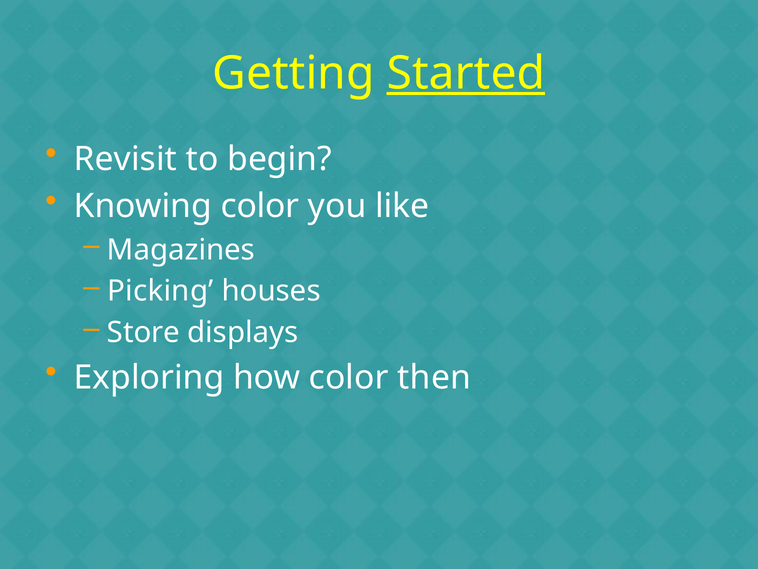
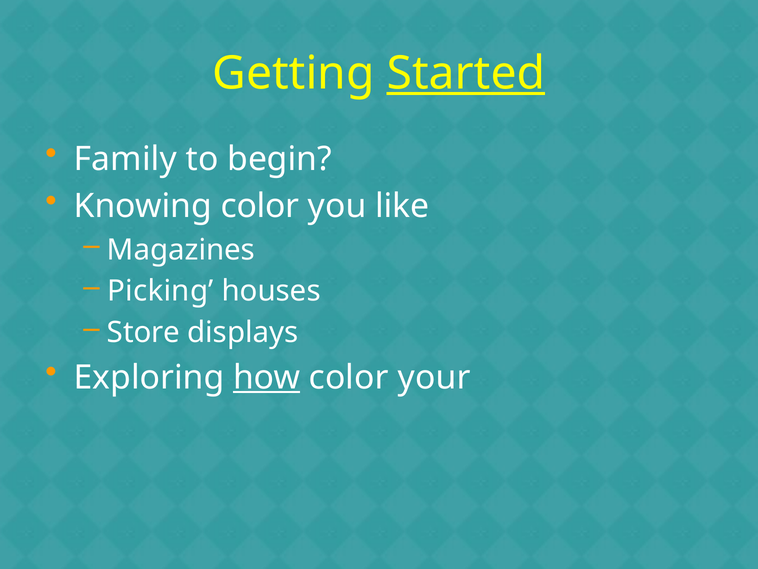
Revisit: Revisit -> Family (125, 159)
how underline: none -> present (267, 377)
then: then -> your (434, 377)
